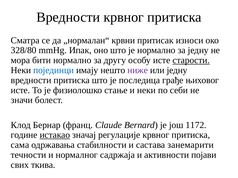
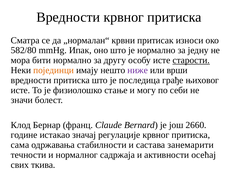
328/80: 328/80 -> 582/80 (24, 50)
појединци colour: blue -> orange (54, 70)
или једну: једну -> врши (177, 70)
и неки: неки -> могу (146, 90)
1172: 1172 -> 2660 (196, 125)
истакао underline: present -> none (55, 135)
појави: појави -> осећај (204, 155)
